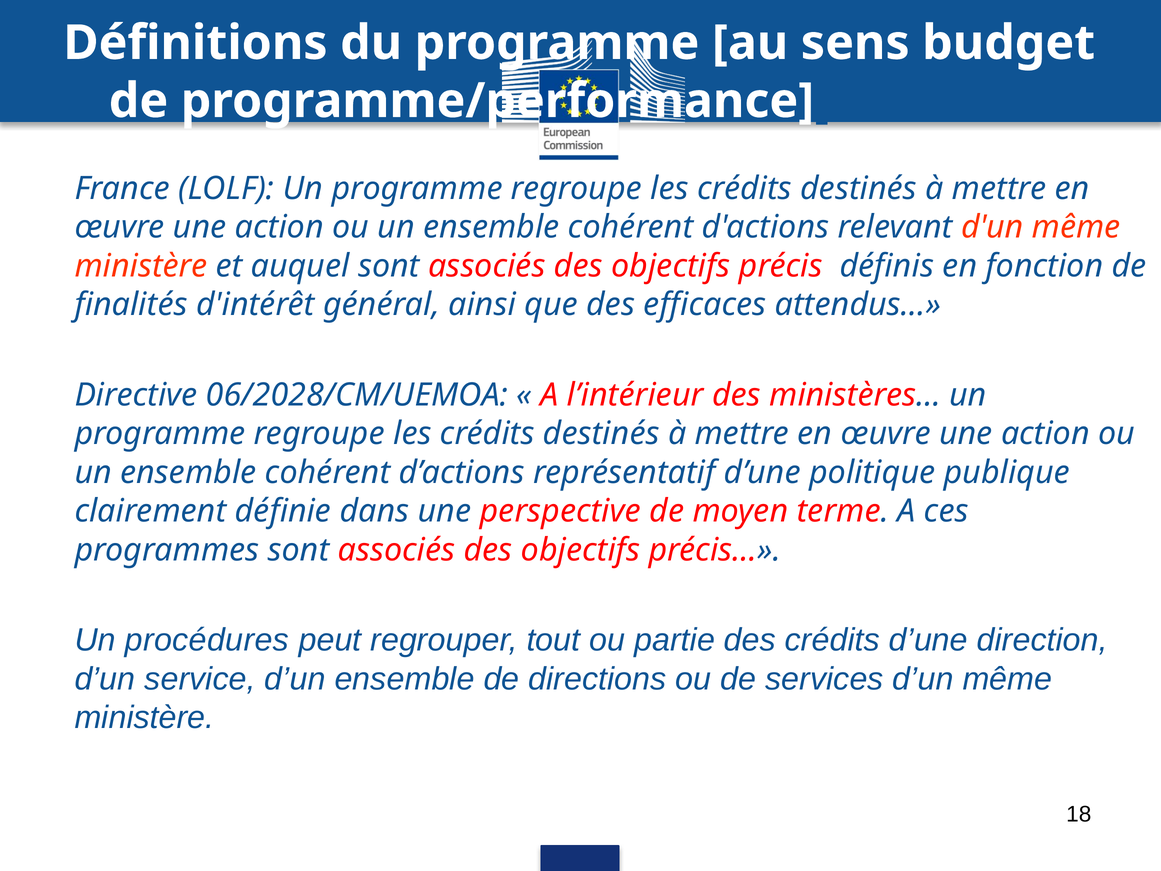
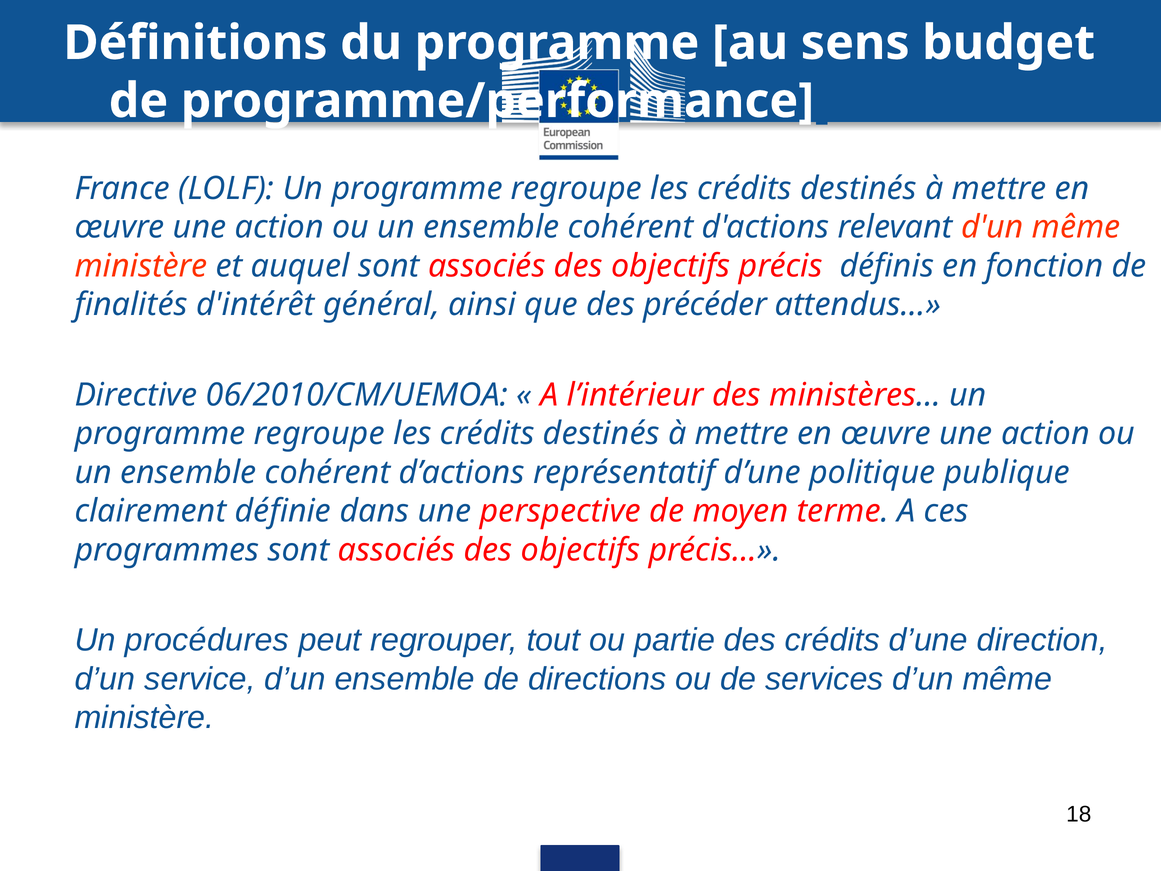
efficaces: efficaces -> précéder (705, 305)
06/2028/CM/UEMOA: 06/2028/CM/UEMOA -> 06/2010/CM/UEMOA (357, 395)
